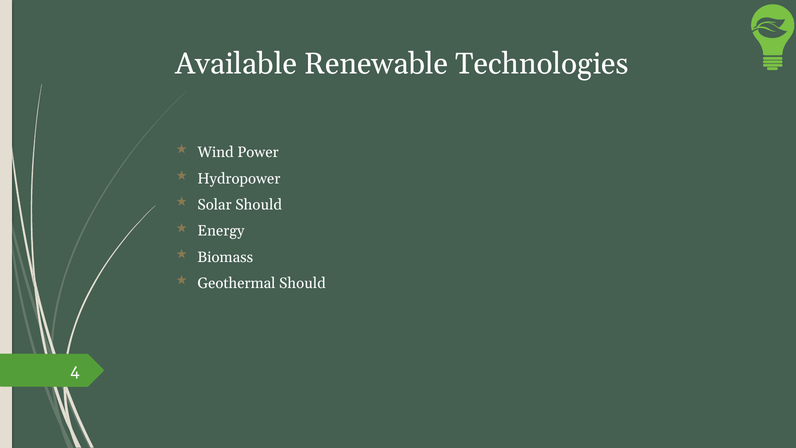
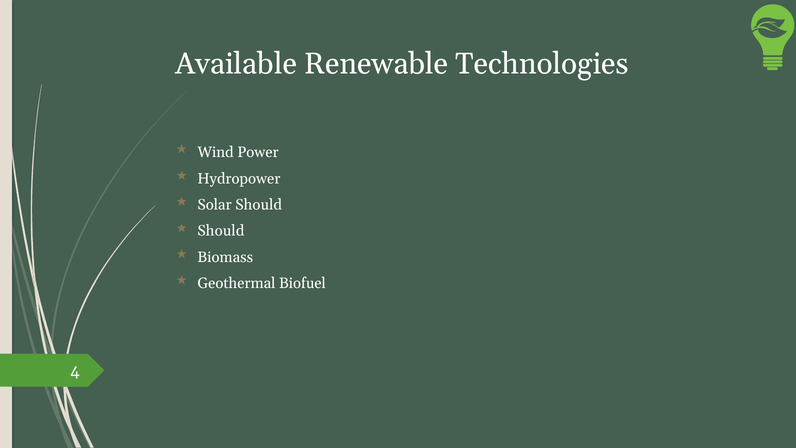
Energy: Energy -> Should (221, 231)
Geothermal Should: Should -> Biofuel (302, 283)
